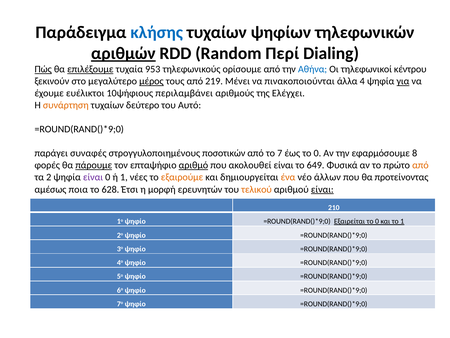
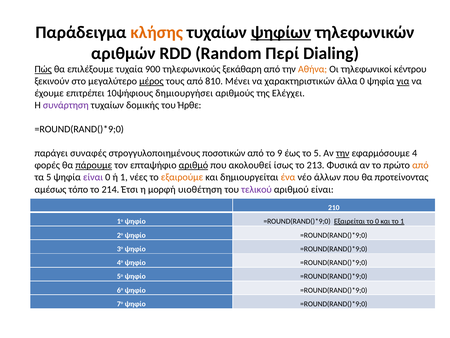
κλήσης colour: blue -> orange (157, 32)
ψηφίων underline: none -> present (281, 32)
αριθμών underline: present -> none (123, 53)
επιλέξουμε underline: present -> none (90, 69)
953: 953 -> 900 (153, 69)
ορίσουμε: ορίσουμε -> ξεκάθαρη (242, 69)
Αθήνα colour: blue -> orange (313, 69)
219: 219 -> 810 (214, 81)
πινακοποιούνται: πινακοποιούνται -> χαρακτηριστικών (300, 81)
άλλα 4: 4 -> 0 (362, 81)
ευέλικτοι: ευέλικτοι -> επιτρέπει (85, 93)
περιλαμβάνει: περιλαμβάνει -> δημιουργήσει (184, 93)
συνάρτηση colour: orange -> purple (66, 105)
δεύτερο: δεύτερο -> δομικής (143, 105)
Αυτό: Αυτό -> Ήρθε (190, 105)
7: 7 -> 9 (280, 153)
έως το 0: 0 -> 5 (317, 153)
την underline: none -> present (343, 153)
8: 8 -> 4 (415, 153)
ακολουθεί είναι: είναι -> ίσως (283, 165)
649: 649 -> 213 (316, 165)
τα 2: 2 -> 5 (49, 177)
ποια: ποια -> τόπο (78, 189)
628: 628 -> 214 (110, 189)
ερευνητών: ερευνητών -> υιοθέτηση (200, 189)
τελικού colour: orange -> purple (257, 189)
είναι underline: present -> none (322, 189)
